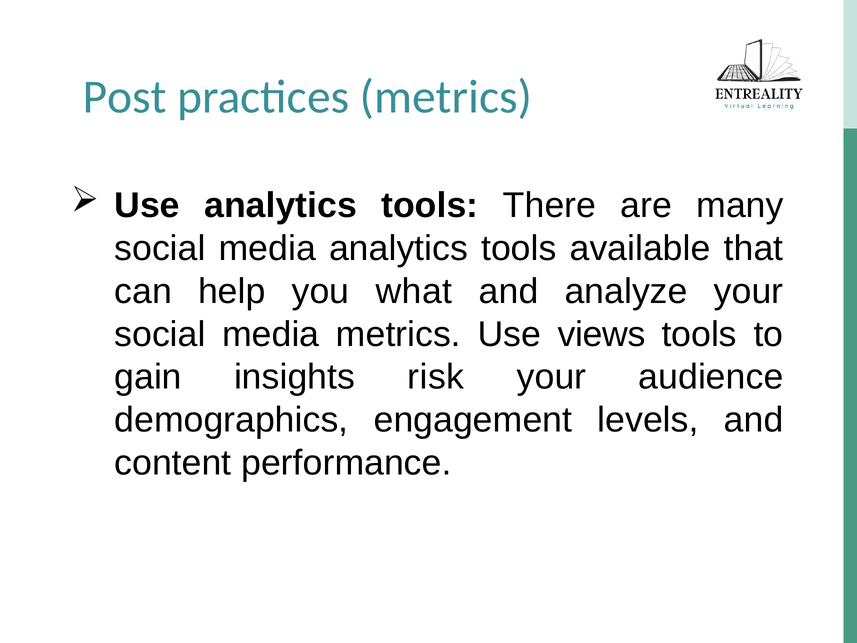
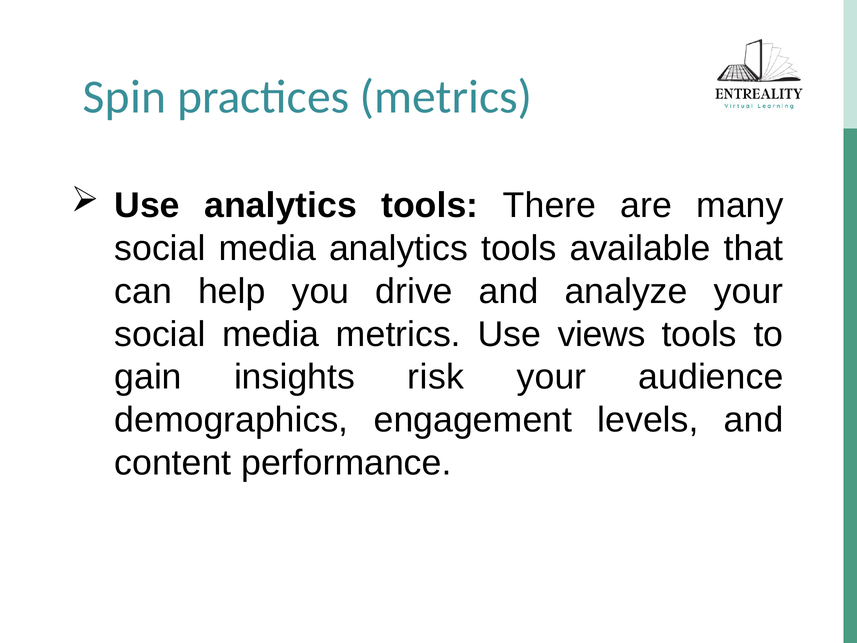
Post: Post -> Spin (125, 97)
what: what -> drive (414, 291)
